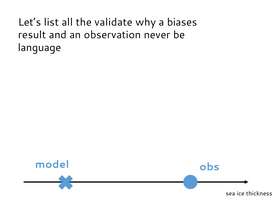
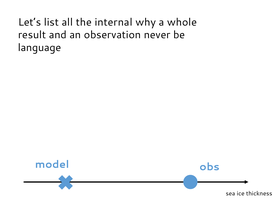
validate: validate -> internal (114, 22)
biases: biases -> whole (182, 22)
